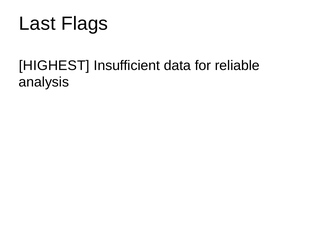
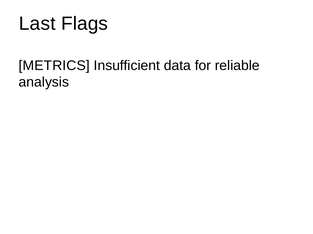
HIGHEST: HIGHEST -> METRICS (54, 66)
